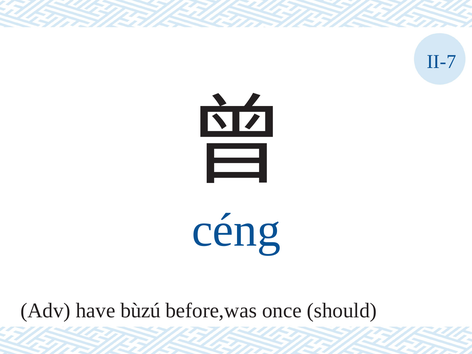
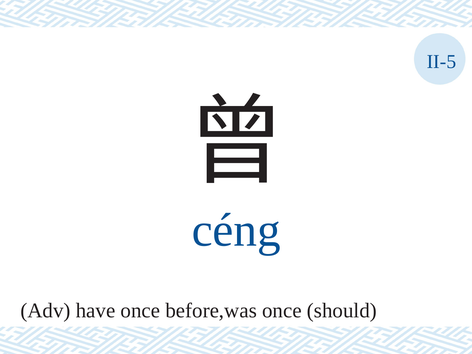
II-7: II-7 -> II-5 (441, 62)
have bùzú: bùzú -> once (140, 311)
